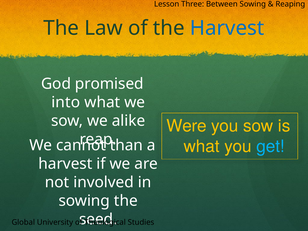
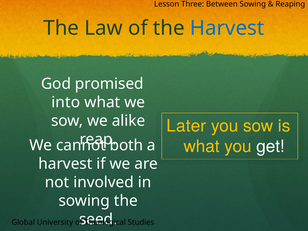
Were: Were -> Later (186, 126)
get colour: light blue -> white (271, 146)
than: than -> both (126, 145)
